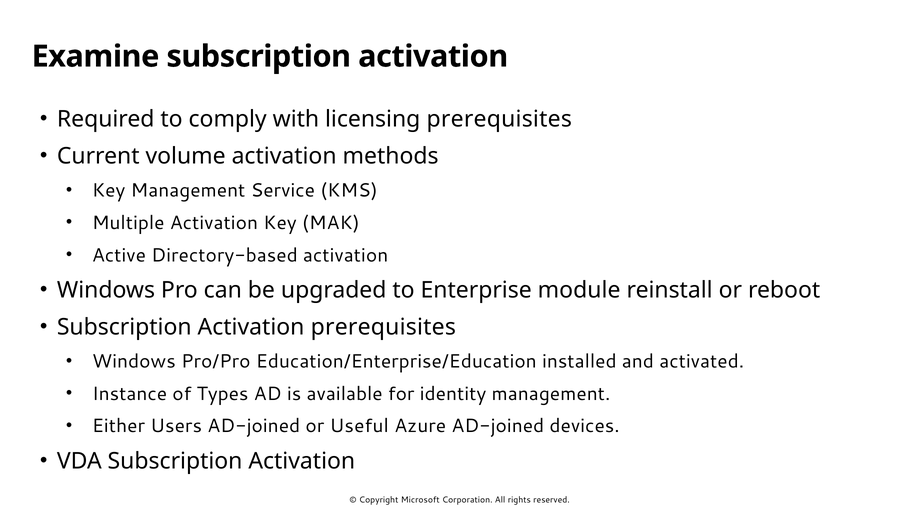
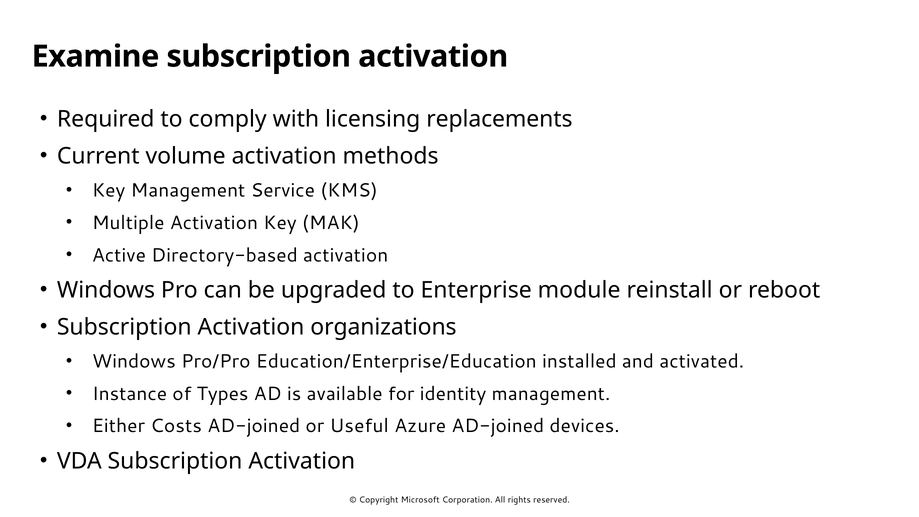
licensing prerequisites: prerequisites -> replacements (499, 119)
Activation prerequisites: prerequisites -> organizations (383, 327)
Users: Users -> Costs (176, 426)
